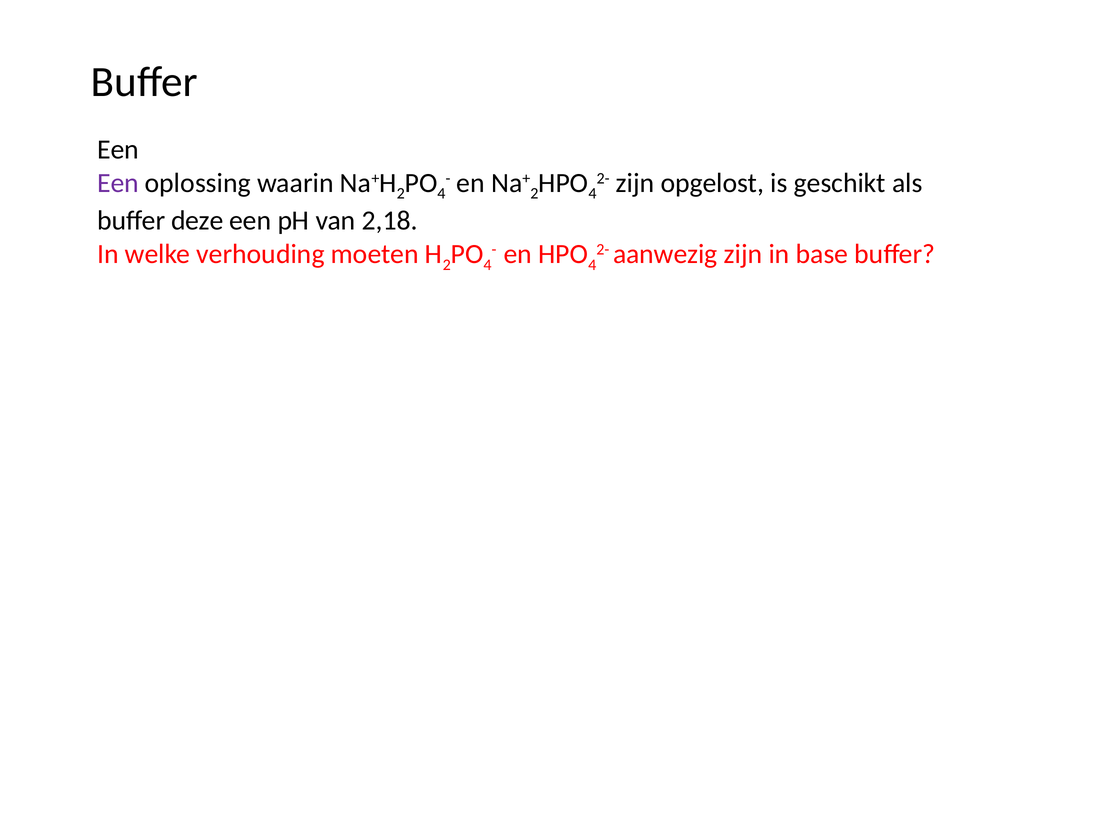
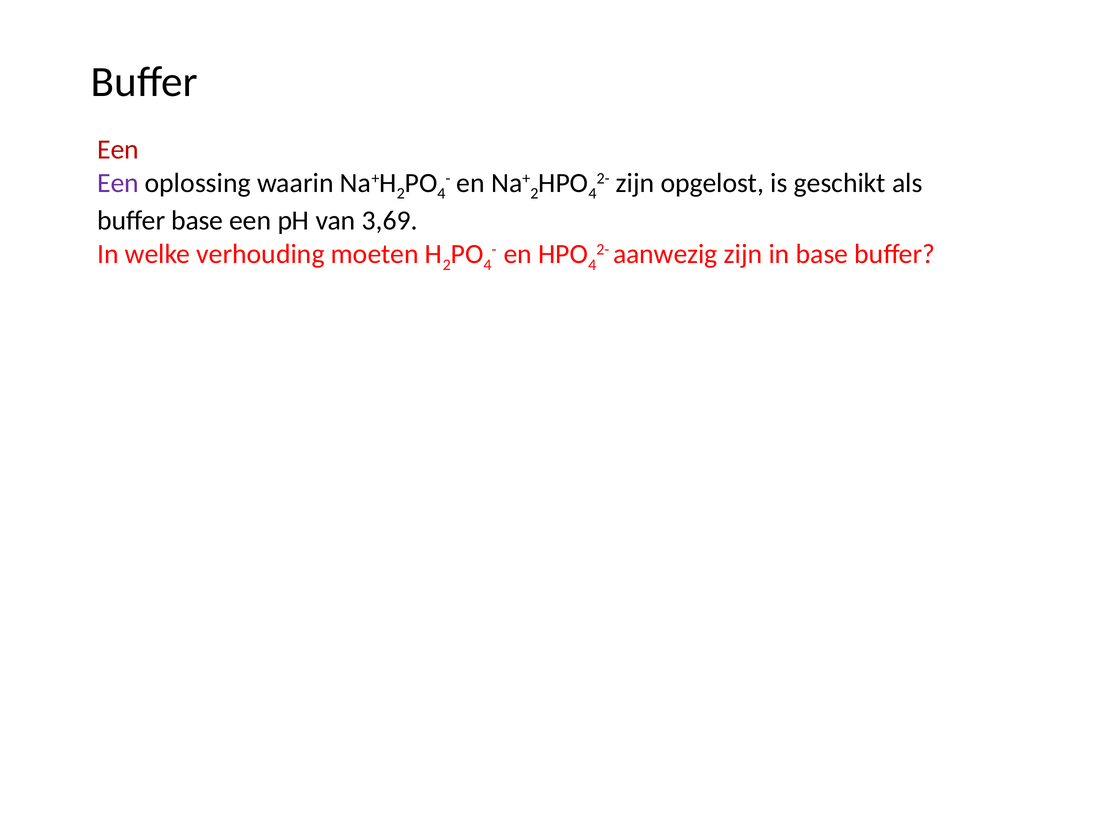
Een colour: black -> red (118, 150)
buffer deze: deze -> base (197, 221)
2,18: 2,18 -> 3,69 (390, 221)
